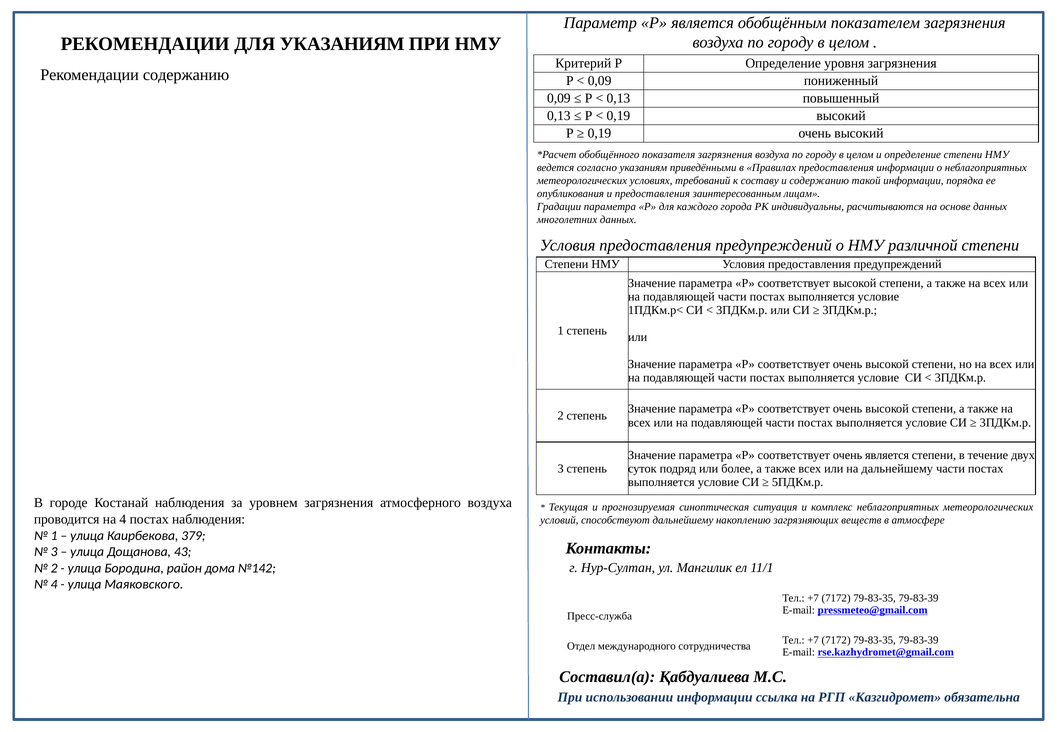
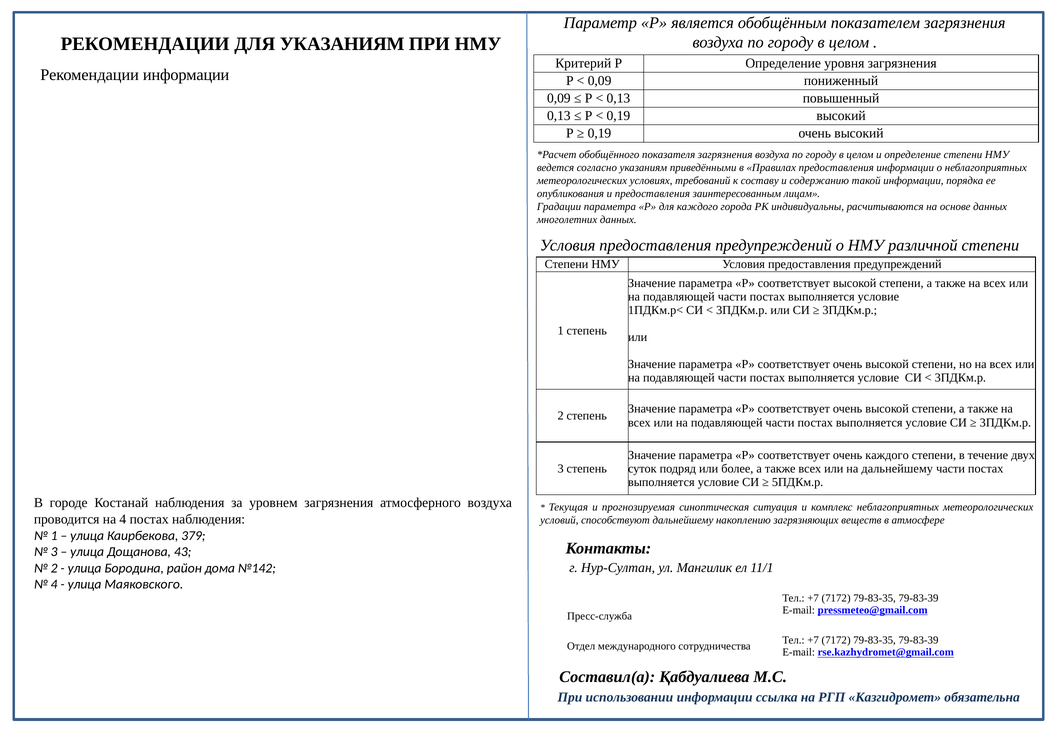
Рекомендации содержанию: содержанию -> информации (186, 75)
очень является: является -> каждого (887, 455)
